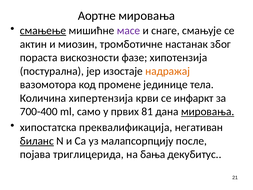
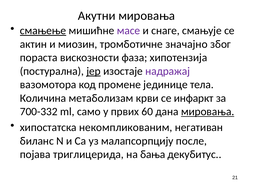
Аортне: Аортне -> Aкутни (97, 16)
настанак: настанак -> значајно (187, 44)
фазе: фазе -> фазa (134, 58)
јер underline: none -> present (94, 71)
надражај colour: orange -> purple (168, 71)
хипертензија: хипертензија -> метаболизам (101, 98)
700-400: 700-400 -> 700-332 (39, 112)
81: 81 -> 60 (147, 112)
преквалификација: преквалификација -> некомпликованим (126, 127)
биланс underline: present -> none (37, 141)
